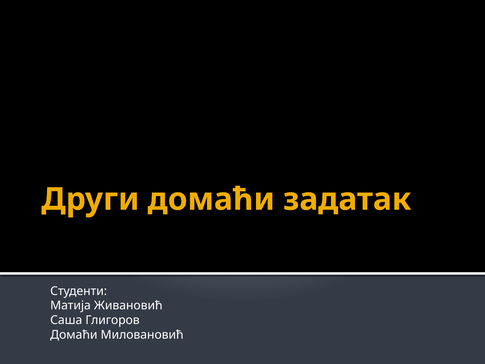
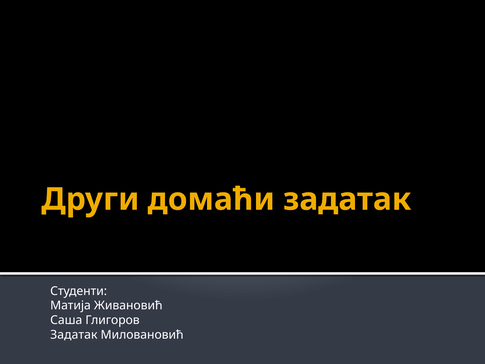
Домаћи: Домаћи -> Задатак (74, 335)
